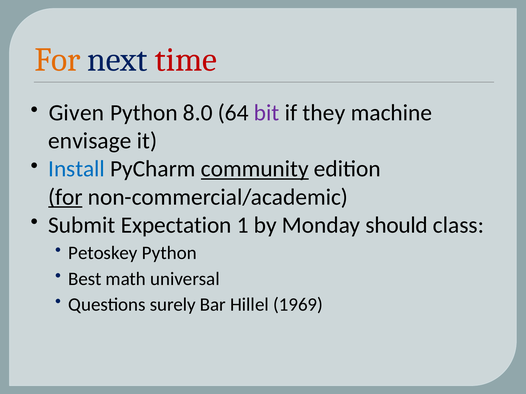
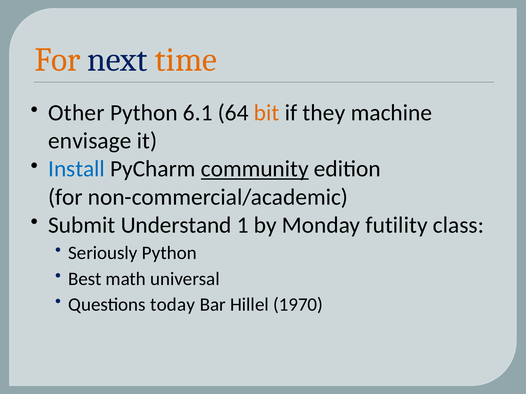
time colour: red -> orange (186, 60)
Given: Given -> Other (76, 113)
8.0: 8.0 -> 6.1 (198, 113)
bit colour: purple -> orange (267, 113)
for underline: present -> none (65, 197)
Expectation: Expectation -> Understand (176, 225)
should: should -> futility (397, 225)
Petoskey: Petoskey -> Seriously (103, 253)
surely: surely -> today (173, 305)
1969: 1969 -> 1970 (298, 305)
